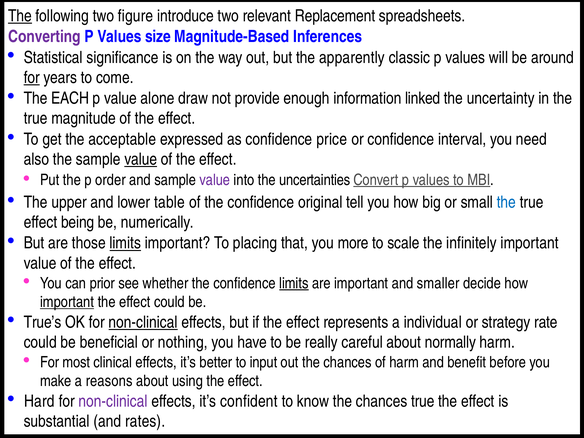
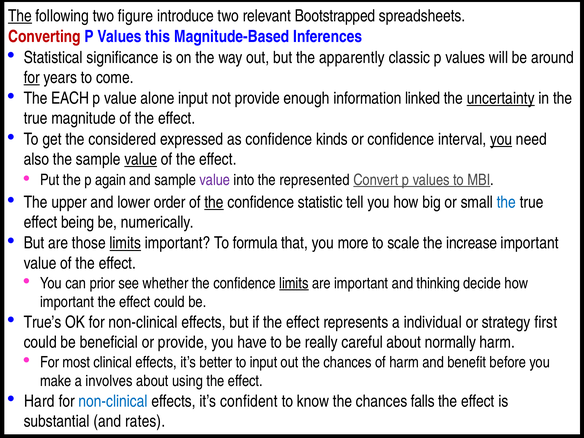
Replacement: Replacement -> Bootstrapped (335, 16)
Converting colour: purple -> red (44, 37)
size: size -> this (158, 37)
alone draw: draw -> input (193, 98)
uncertainty underline: none -> present (501, 98)
acceptable: acceptable -> considered (122, 139)
price: price -> kinds (332, 139)
you underline: none -> present (501, 139)
order: order -> again (111, 180)
uncertainties: uncertainties -> represented (315, 180)
table: table -> order (170, 202)
the underline: none -> present (214, 202)
original: original -> statistic (320, 202)
placing: placing -> formula (255, 243)
infinitely: infinitely -> increase (472, 243)
smaller: smaller -> thinking (438, 283)
important underline: present -> none (67, 302)
non-clinical underline: present -> none (143, 322)
rate: rate -> first (546, 322)
or nothing: nothing -> provide (183, 342)
reasons: reasons -> involves (109, 381)
non-clinical colour: purple -> blue (113, 401)
chances true: true -> falls (423, 401)
